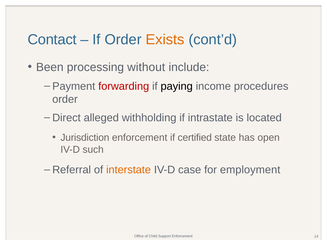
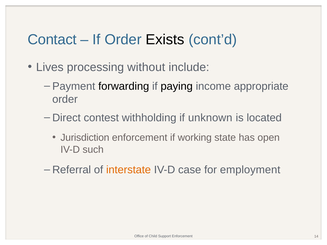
Exists colour: orange -> black (165, 40)
Been: Been -> Lives (50, 67)
forwarding colour: red -> black (124, 86)
procedures: procedures -> appropriate (261, 86)
alleged: alleged -> contest (101, 118)
intrastate: intrastate -> unknown (210, 118)
certified: certified -> working (195, 138)
